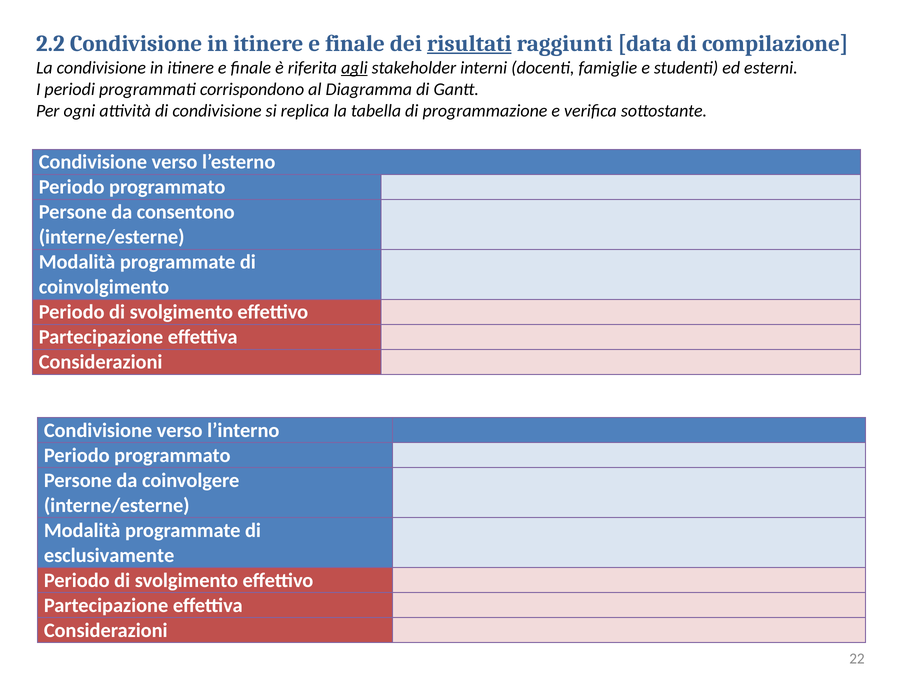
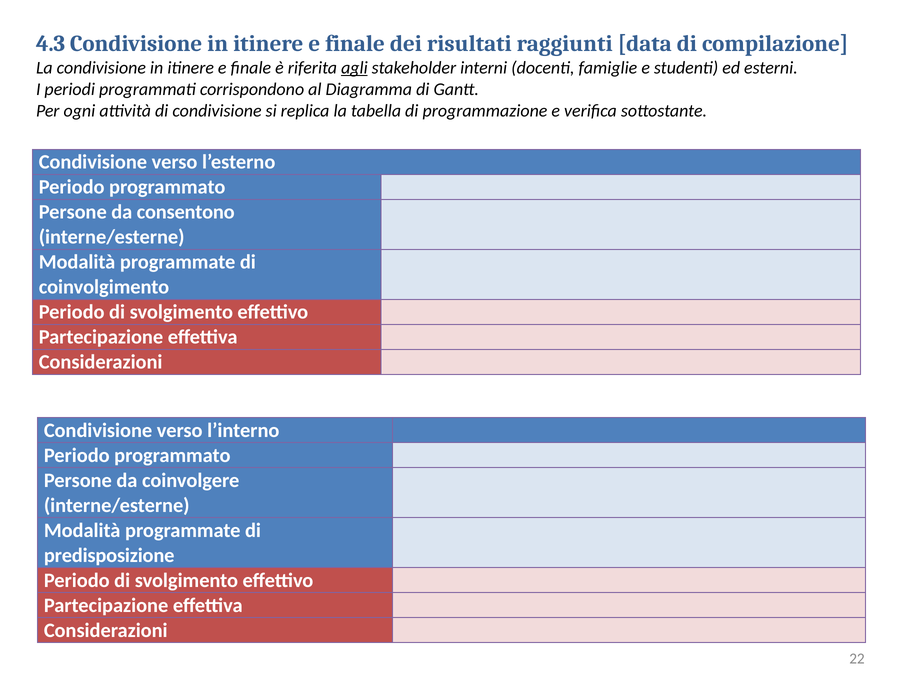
2.2: 2.2 -> 4.3 (51, 43)
risultati underline: present -> none (469, 43)
esclusivamente: esclusivamente -> predisposizione (109, 555)
